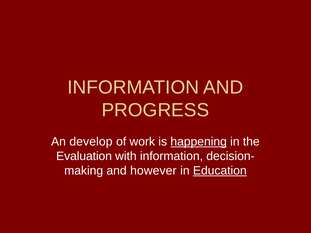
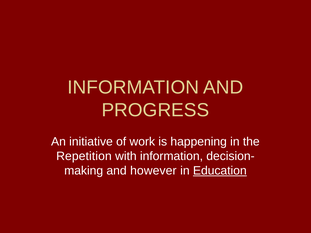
develop: develop -> initiative (91, 142)
happening underline: present -> none (199, 142)
Evaluation: Evaluation -> Repetition (84, 156)
